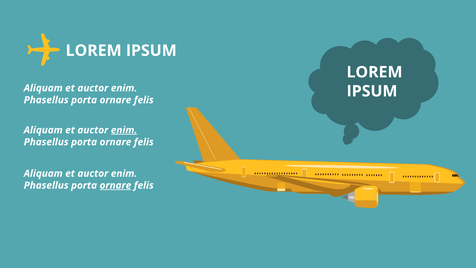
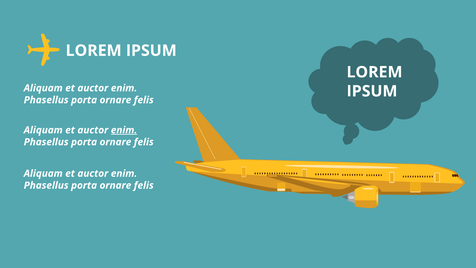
ornare underline: present -> none (115, 185)
